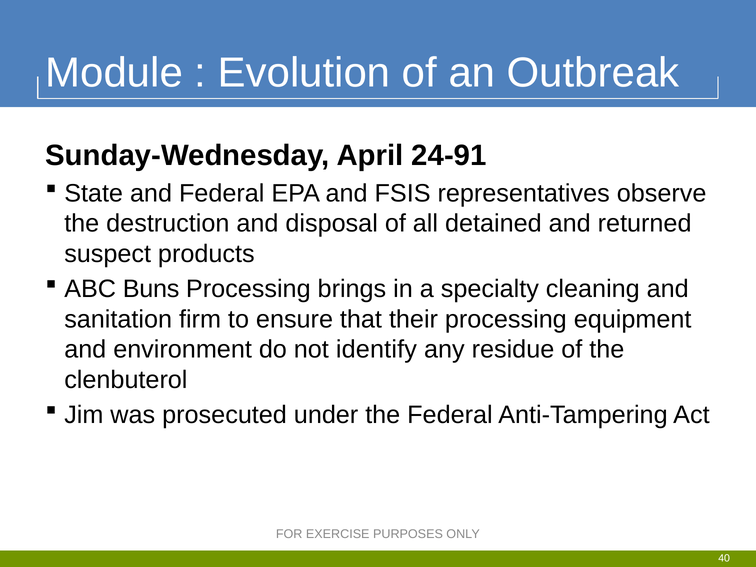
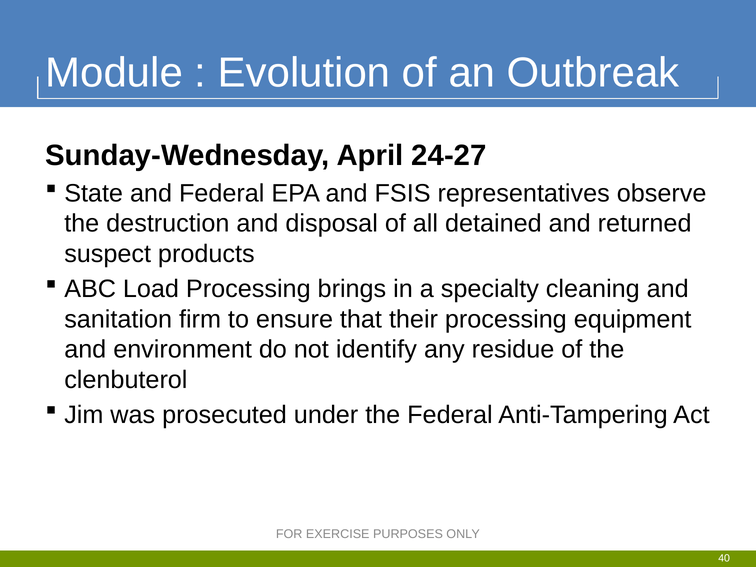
24-91: 24-91 -> 24-27 (449, 156)
Buns: Buns -> Load (151, 289)
